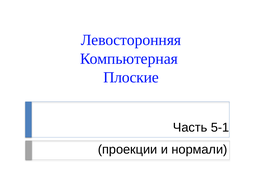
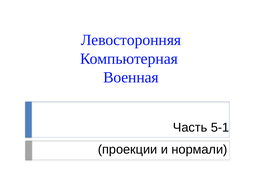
Плоские: Плоские -> Военная (131, 77)
